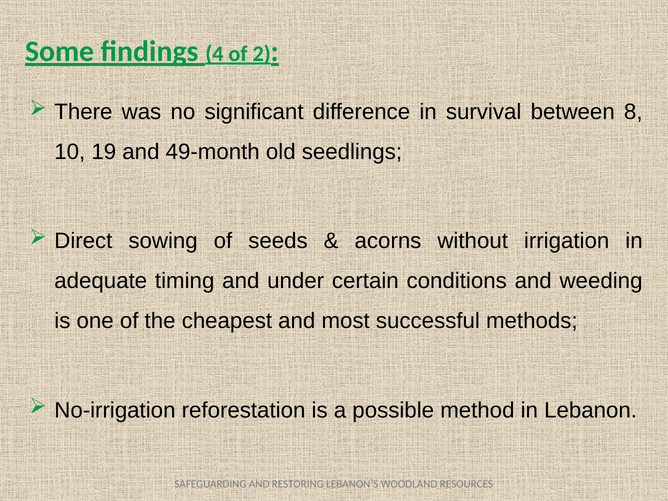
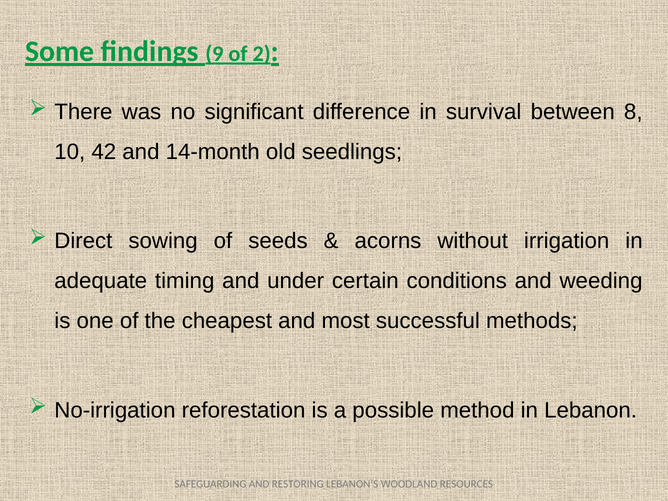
4: 4 -> 9 (214, 54)
19: 19 -> 42 (104, 152)
49-month: 49-month -> 14-month (213, 152)
